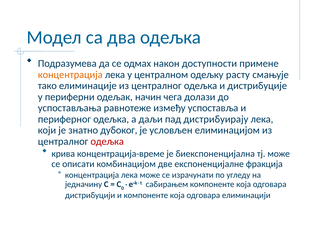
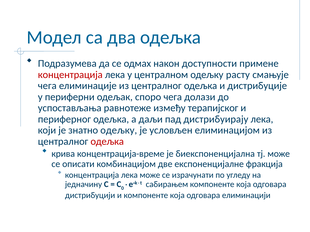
концентрација colour: orange -> red (70, 75)
тако: тако -> чега (47, 86)
начин: начин -> споро (148, 97)
успоставља: успоставља -> терапијског (213, 108)
знатно дубоког: дубоког -> одељку (119, 131)
